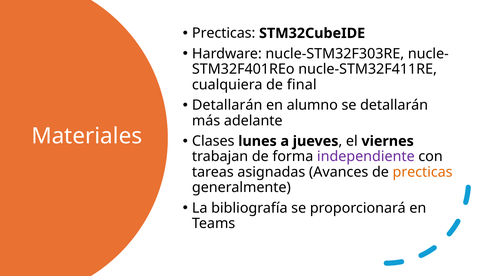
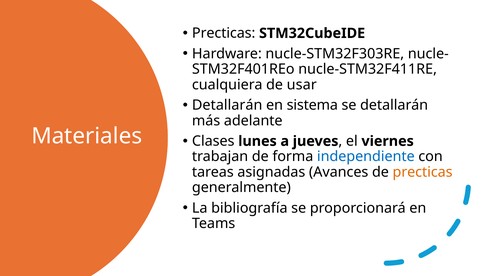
final: final -> usar (302, 85)
alumno: alumno -> sistema (312, 105)
independiente colour: purple -> blue (366, 157)
